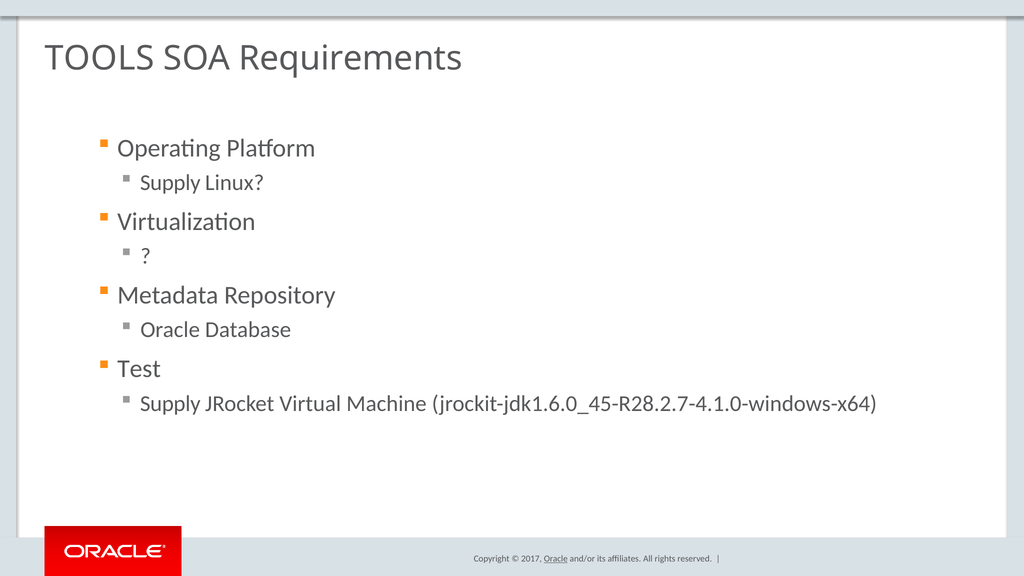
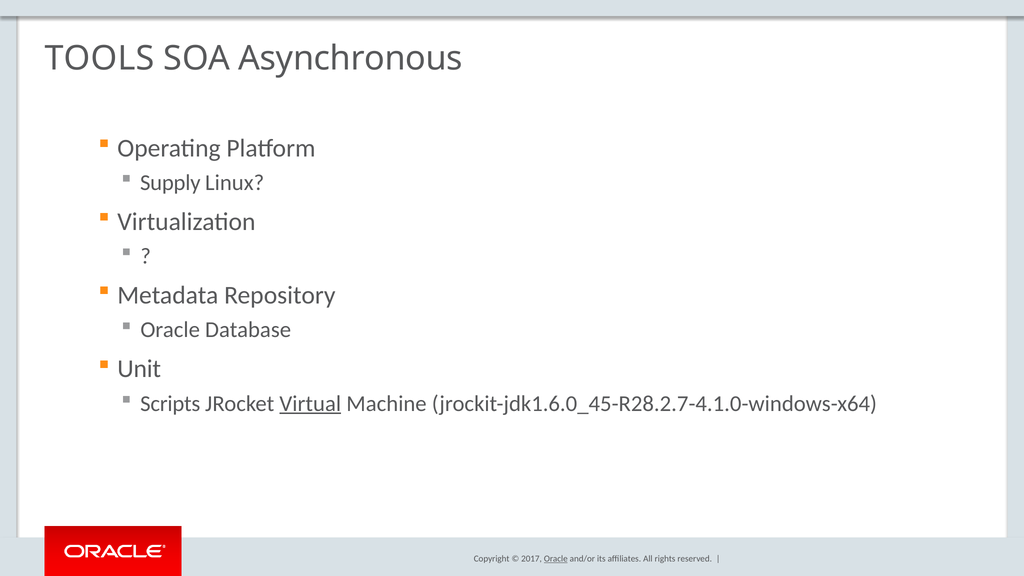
Requirements: Requirements -> Asynchronous (351, 59)
Test: Test -> Unit (139, 369)
Supply: Supply -> Scripts (170, 404)
Virtual underline: none -> present (310, 404)
